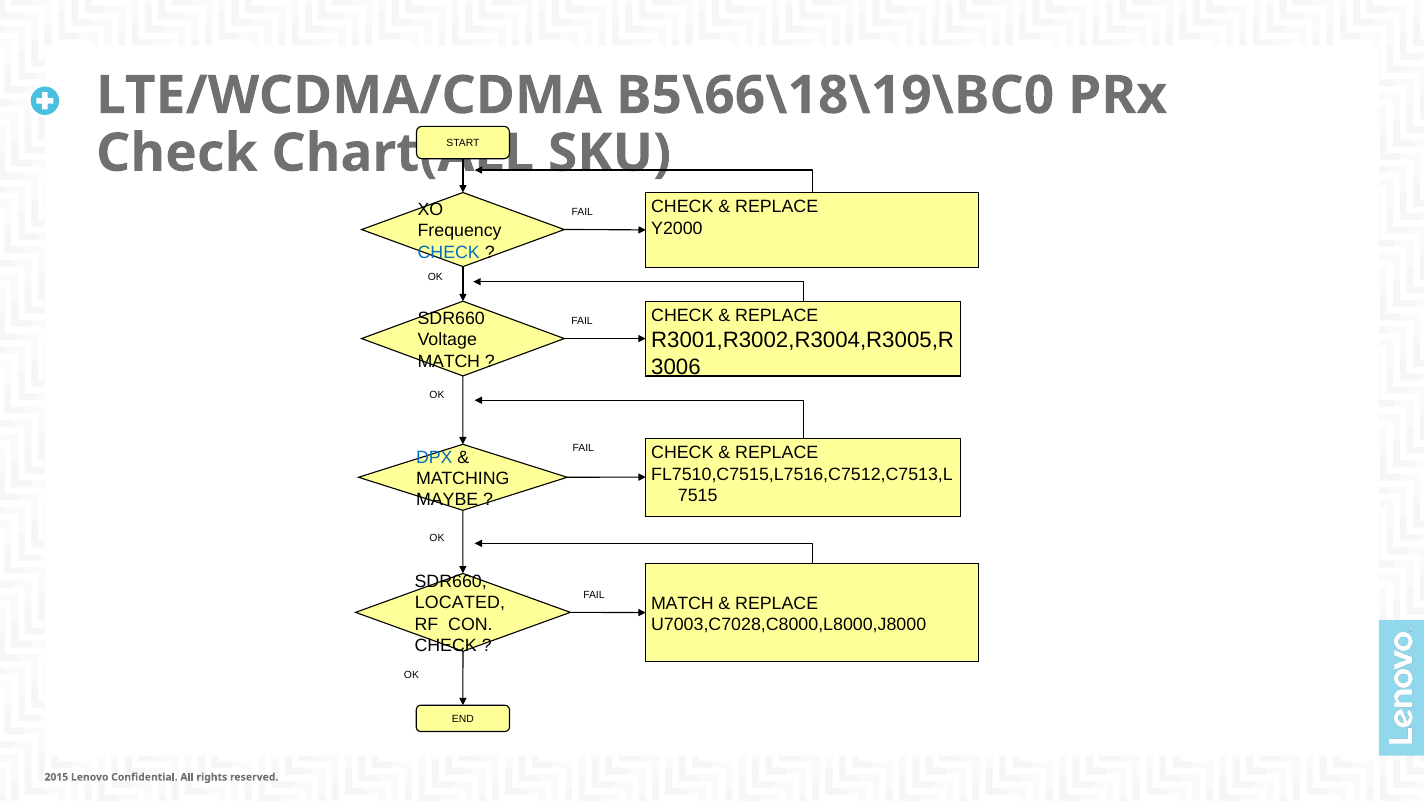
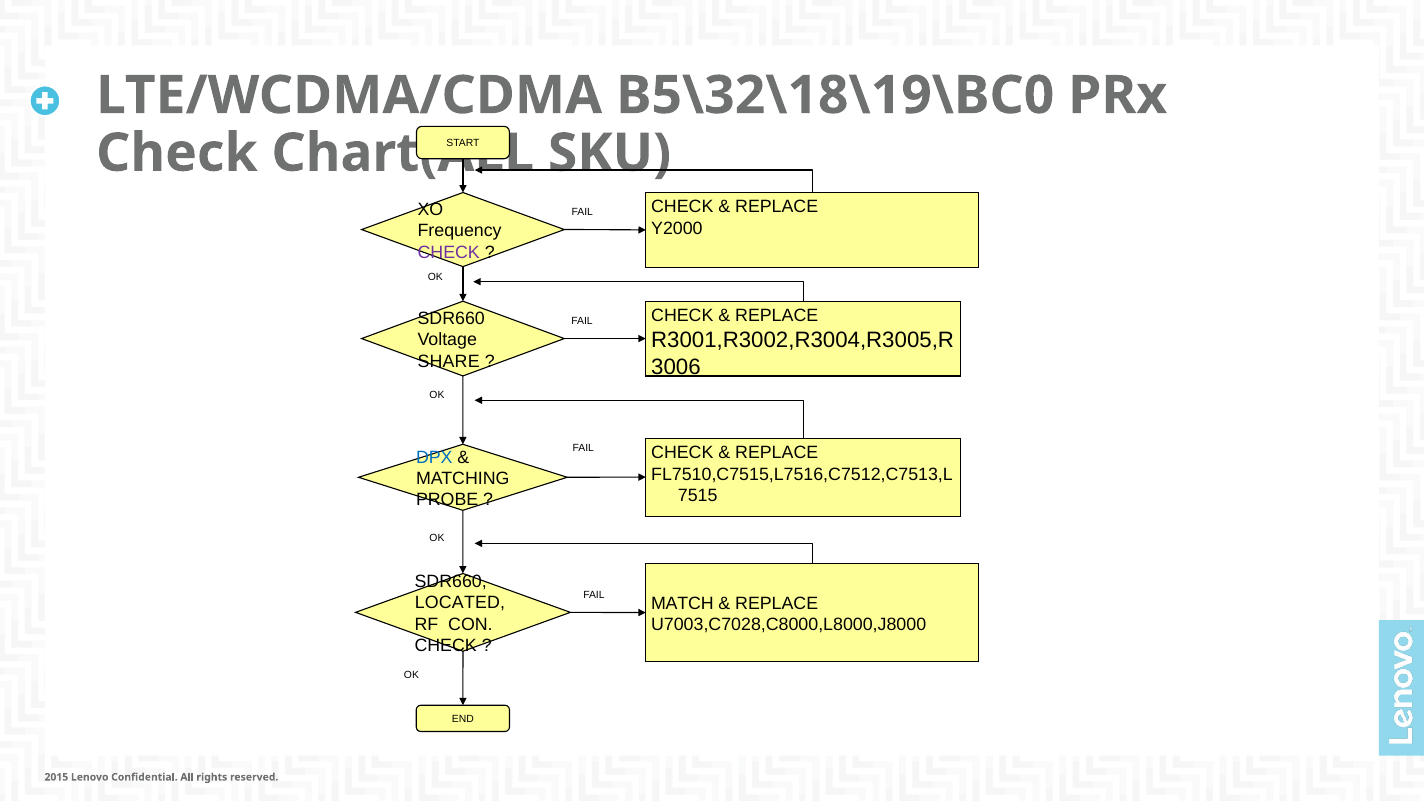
B5\66\18\19\BC0: B5\66\18\19\BC0 -> B5\32\18\19\BC0 (835, 95)
CHECK colour: blue -> purple (449, 252)
MATCH: MATCH -> SHARE (449, 361)
MAYBE: MAYBE -> PROBE (447, 500)
